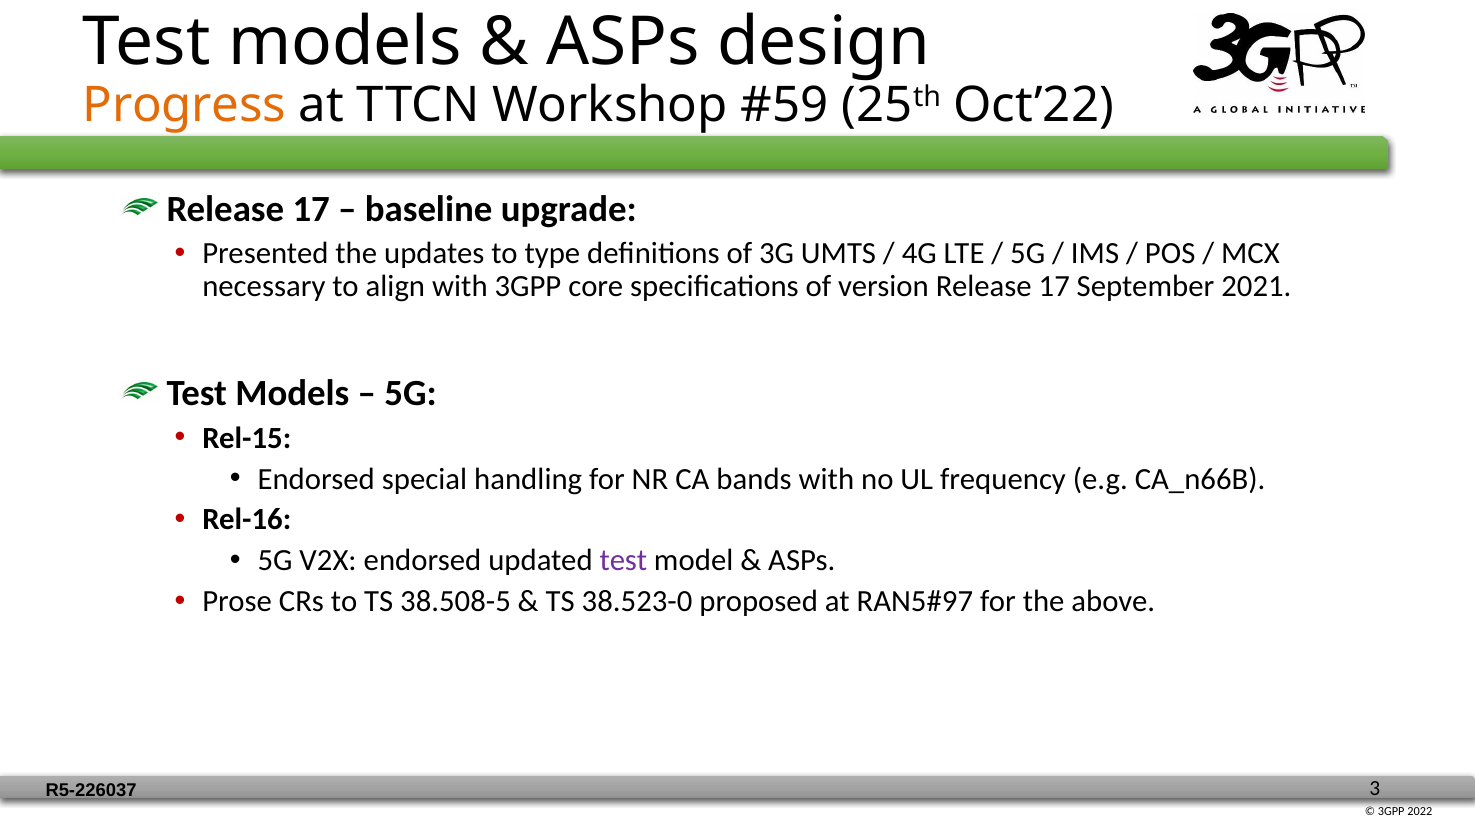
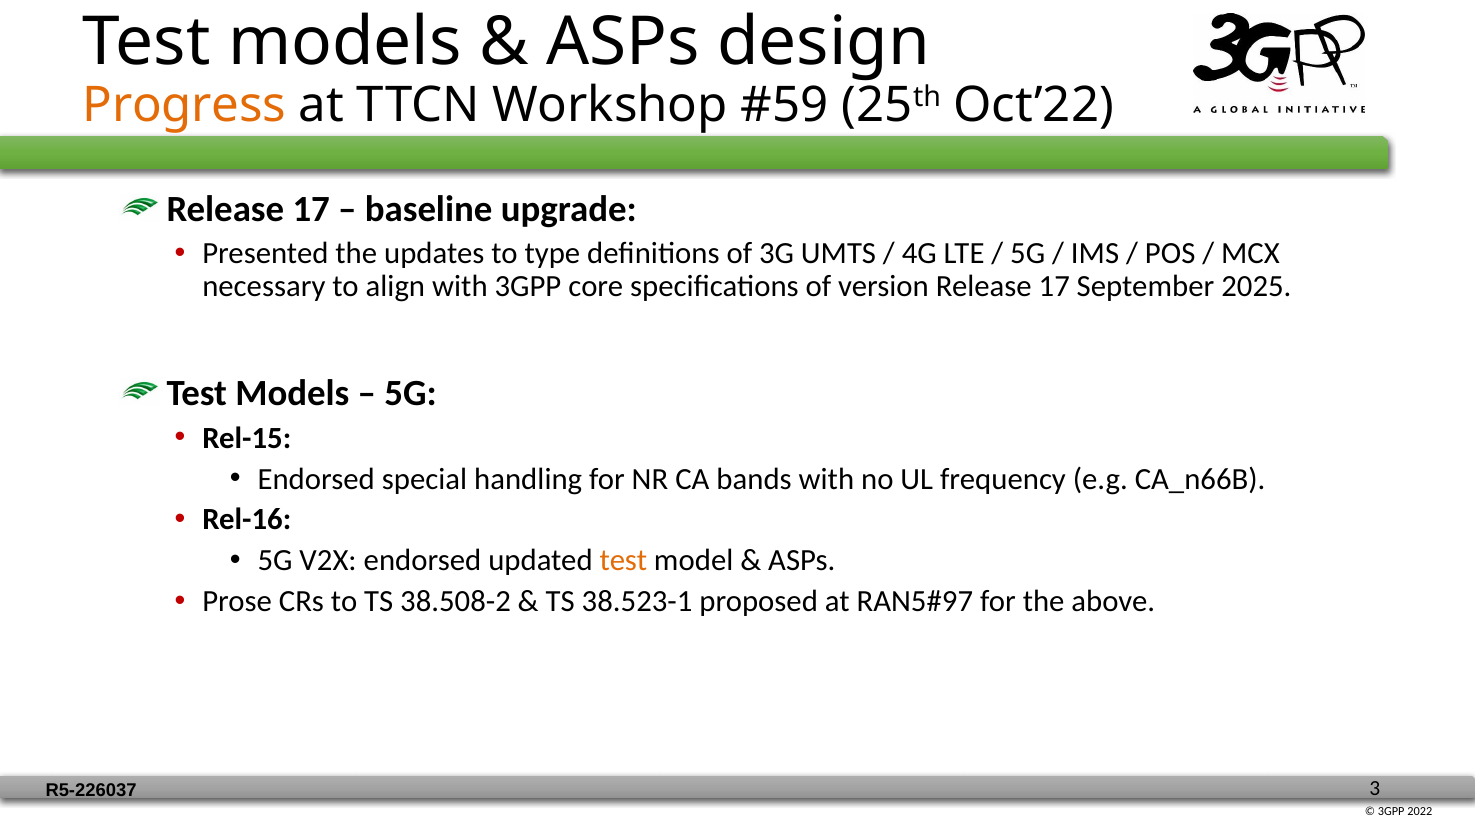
2021: 2021 -> 2025 (1256, 287)
test colour: purple -> orange (623, 560)
38.508-5: 38.508-5 -> 38.508-2 (456, 601)
38.523-0: 38.523-0 -> 38.523-1 (637, 601)
